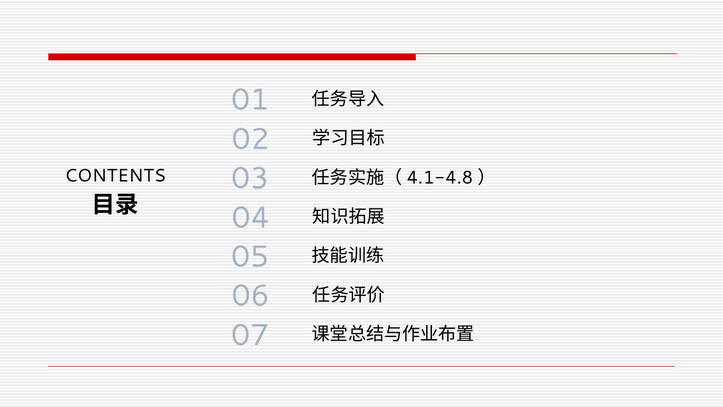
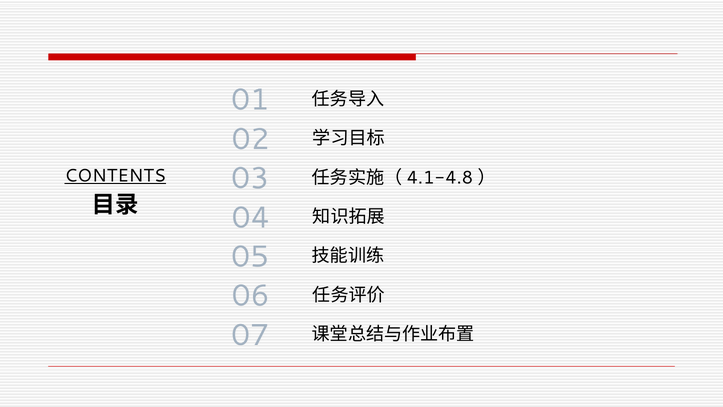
CONTENTS underline: none -> present (115, 176)
